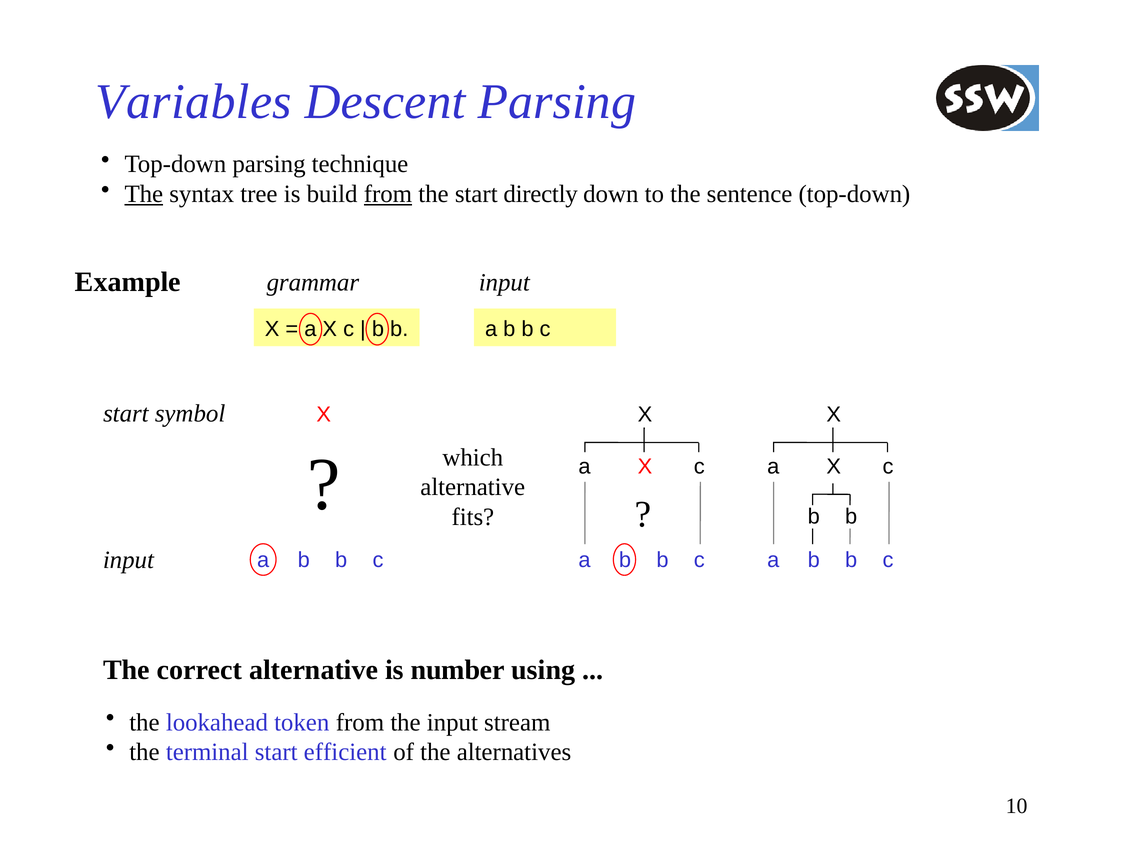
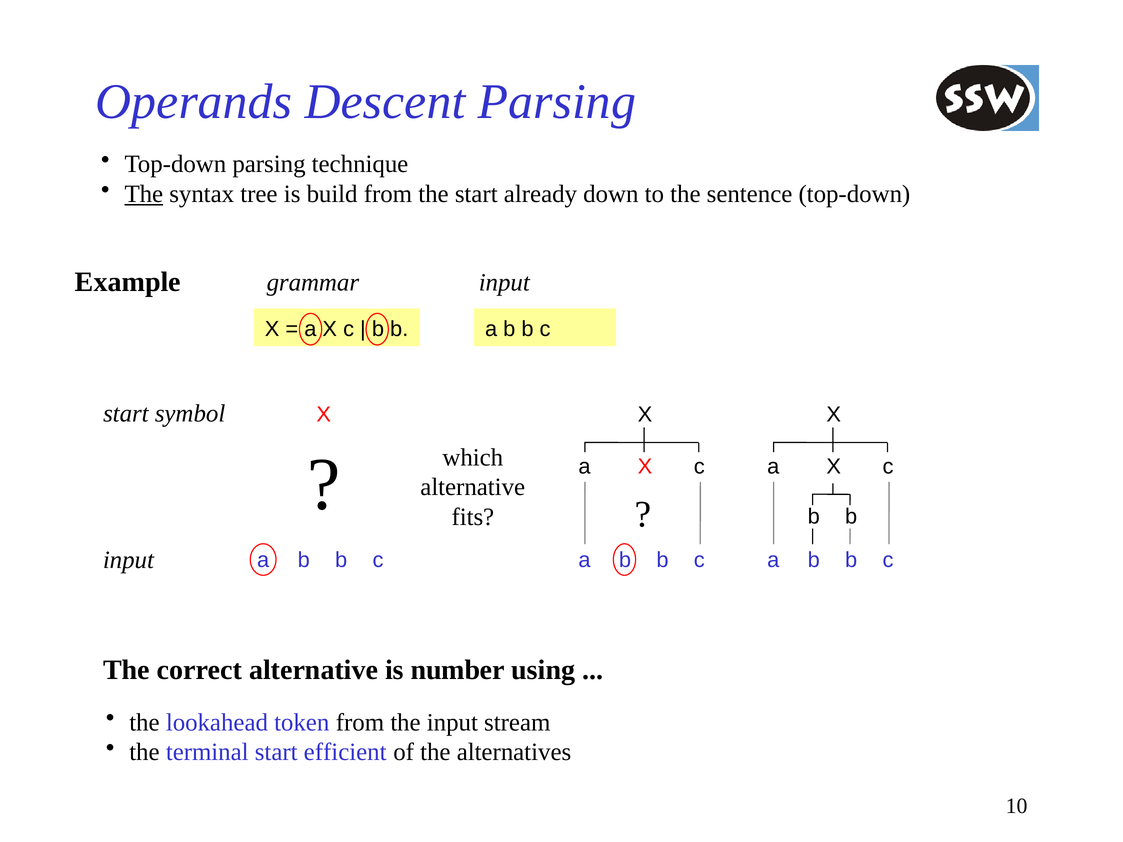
Variables: Variables -> Operands (194, 102)
from underline: present -> none (388, 194)
directly: directly -> already (540, 194)
